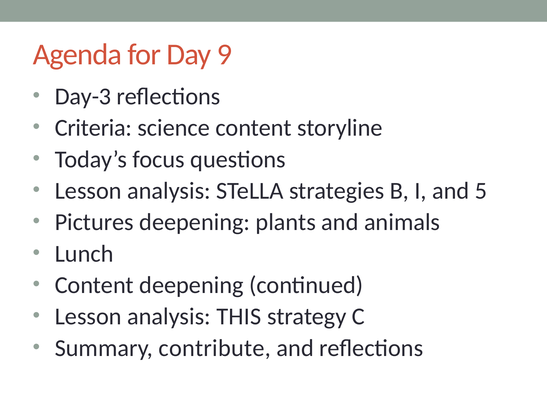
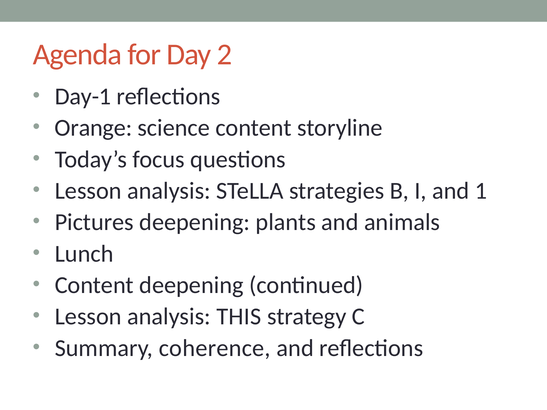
9: 9 -> 2 (224, 55)
Day-3: Day-3 -> Day-1 (83, 97)
Criteria: Criteria -> Orange (93, 128)
5: 5 -> 1 (481, 191)
contribute: contribute -> coherence (215, 348)
